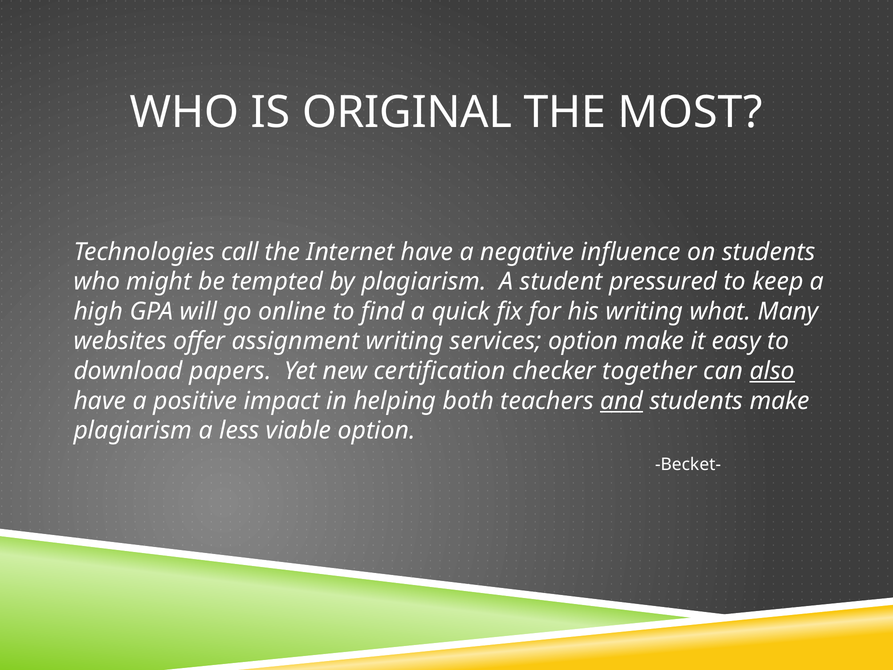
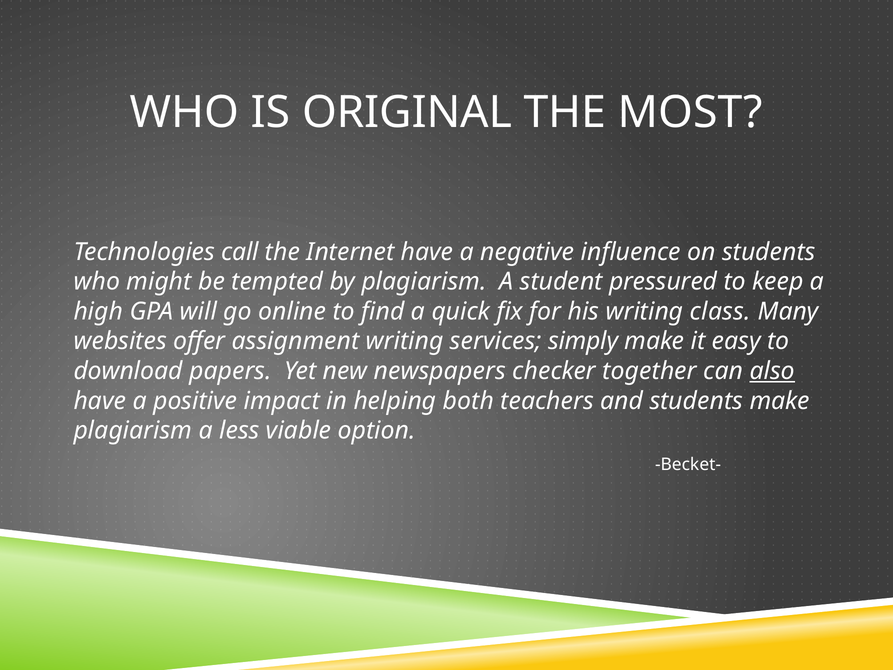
what: what -> class (720, 311)
services option: option -> simply (583, 341)
certification: certification -> newspapers (440, 371)
and underline: present -> none (622, 401)
